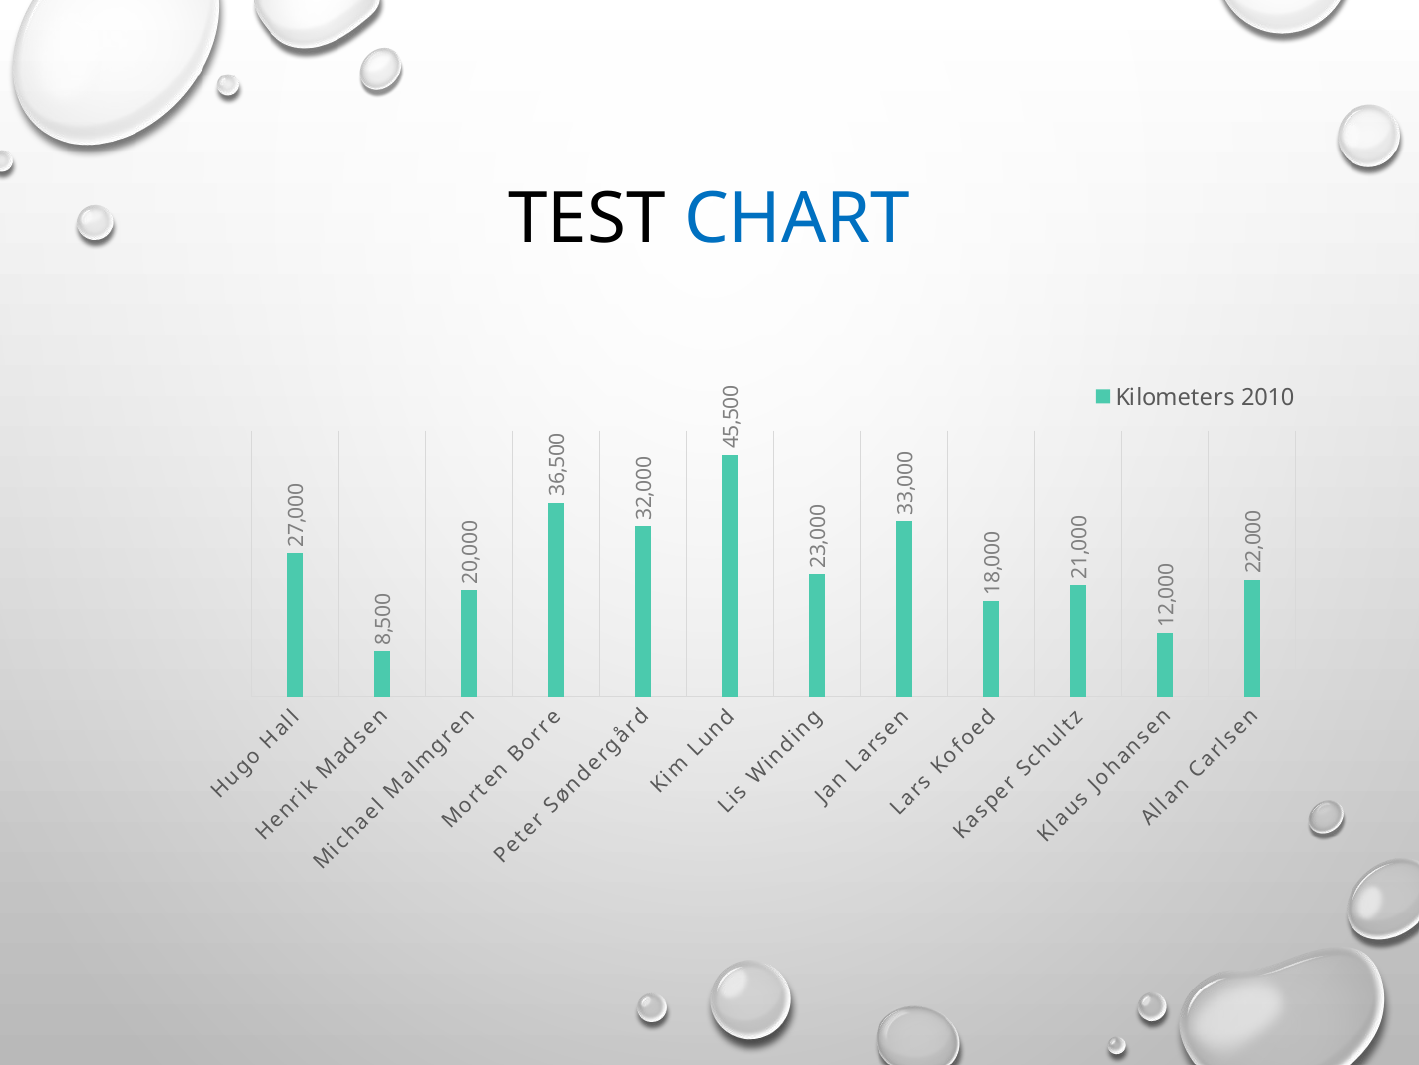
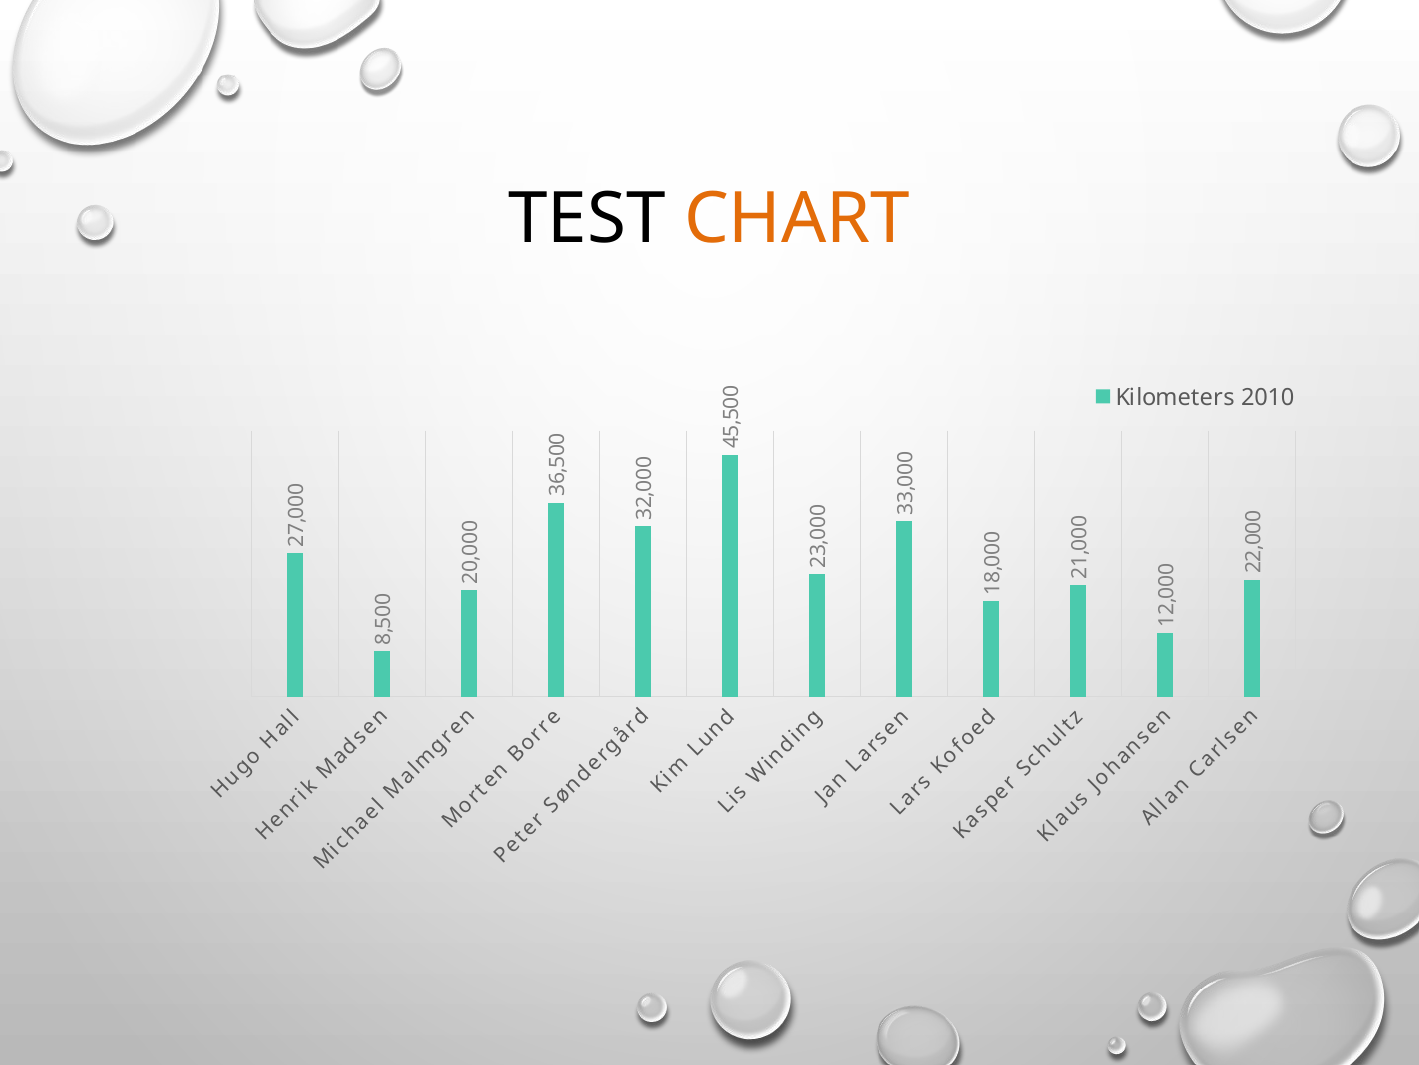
CHART colour: blue -> orange (797, 219)
